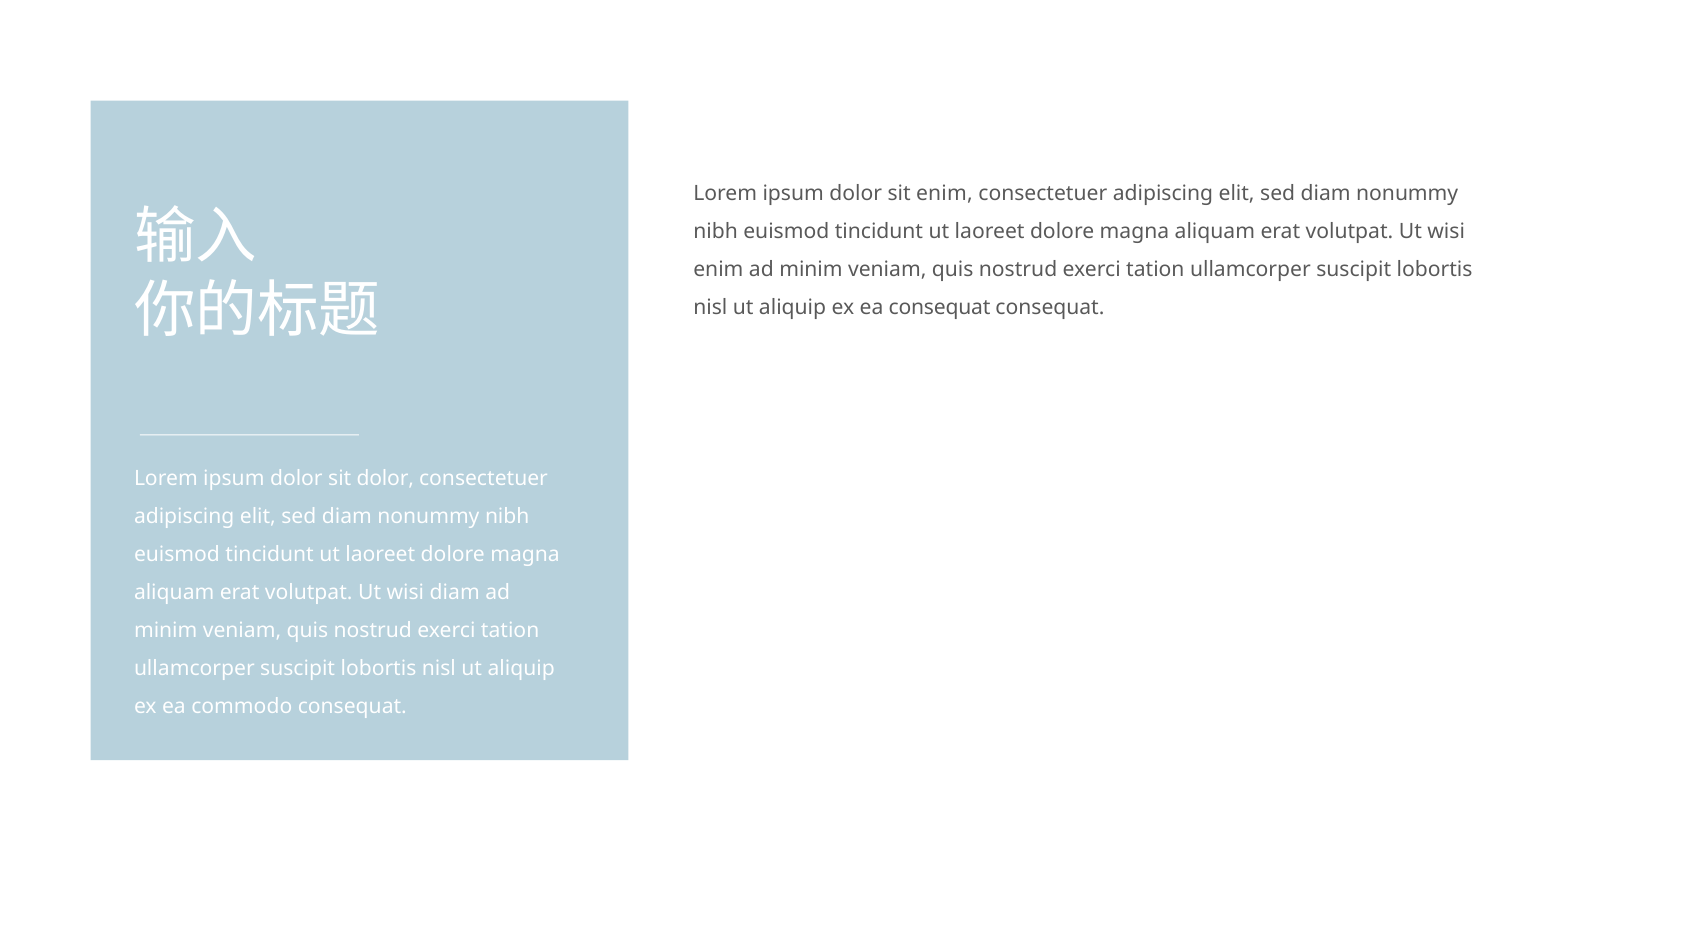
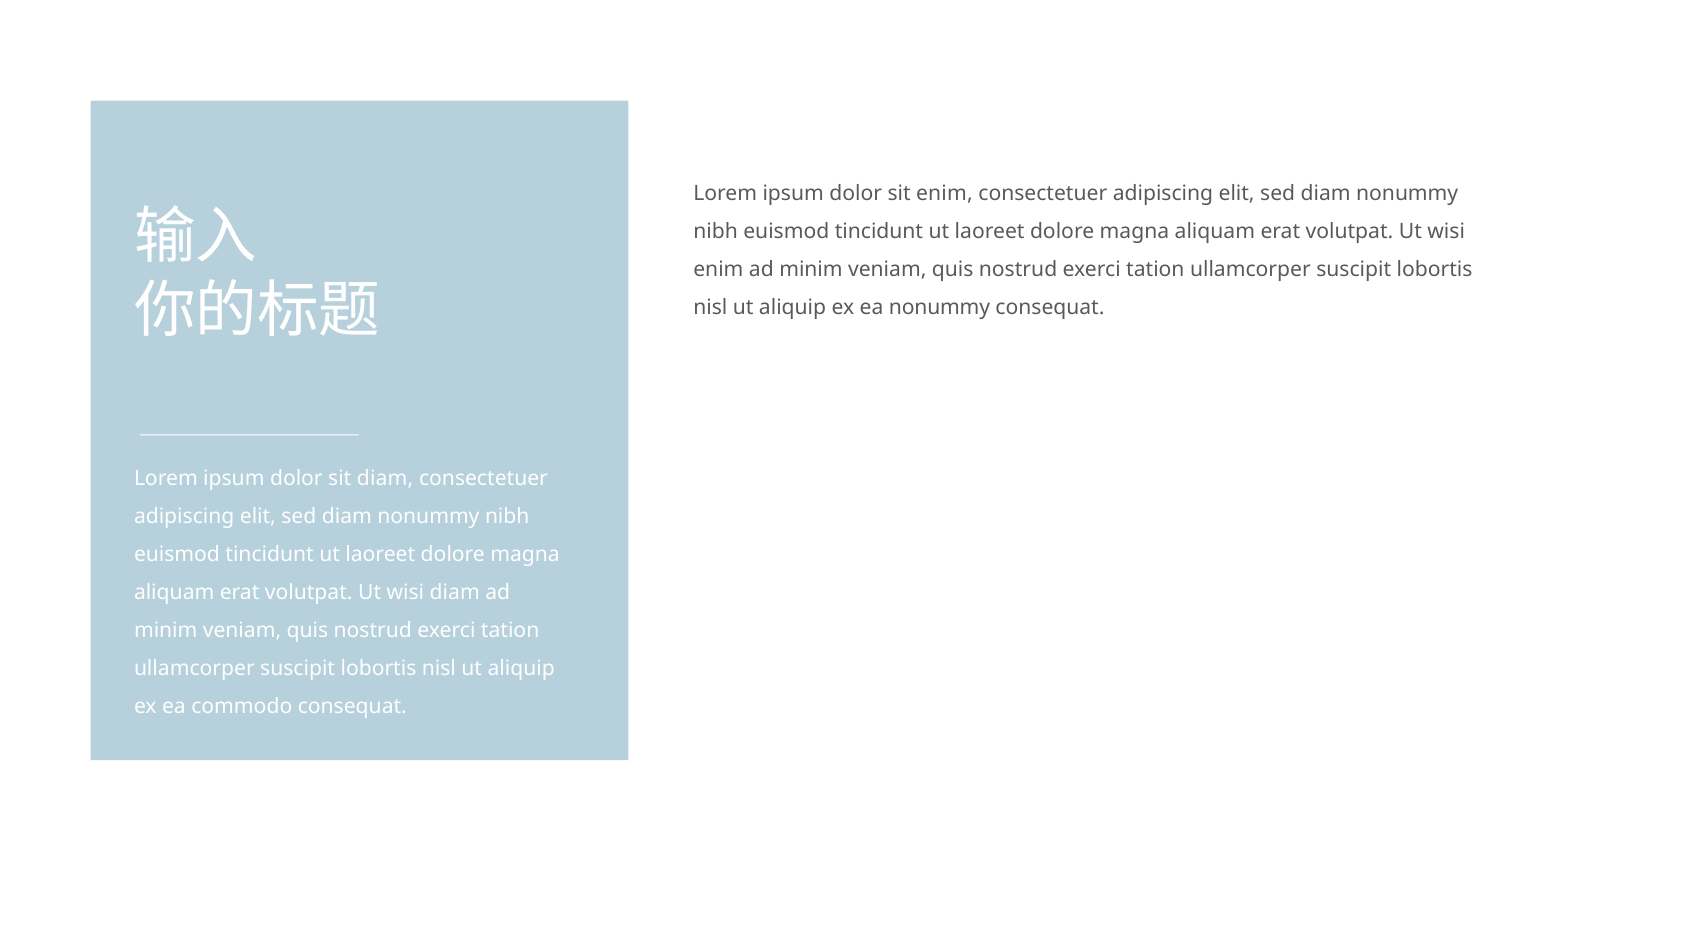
ea consequat: consequat -> nonummy (940, 307)
sit dolor: dolor -> diam (385, 478)
